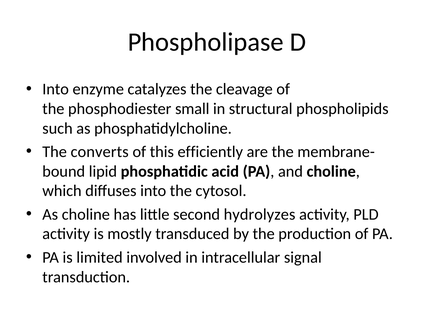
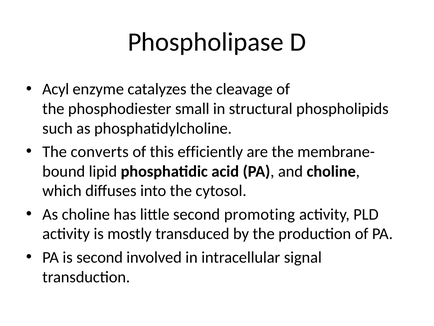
Into: Into -> Acyl (56, 89)
hydrolyzes: hydrolyzes -> promoting (260, 214)
is limited: limited -> second (100, 257)
